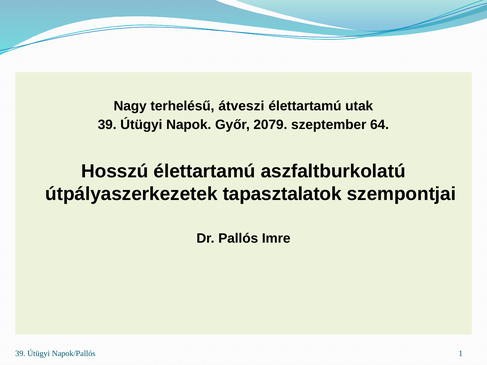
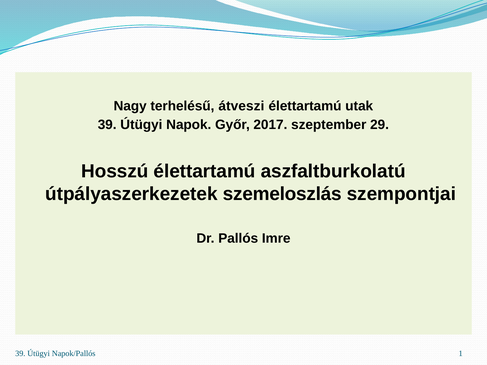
2079: 2079 -> 2017 (270, 125)
64: 64 -> 29 (380, 125)
tapasztalatok: tapasztalatok -> szemeloszlás (282, 194)
